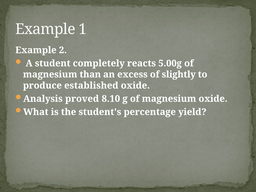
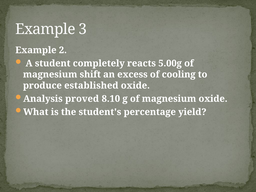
1: 1 -> 3 (83, 29)
than: than -> shift (90, 74)
slightly: slightly -> cooling (179, 74)
